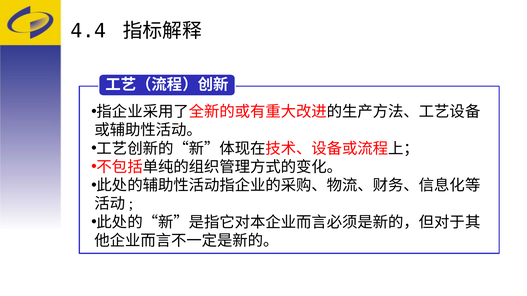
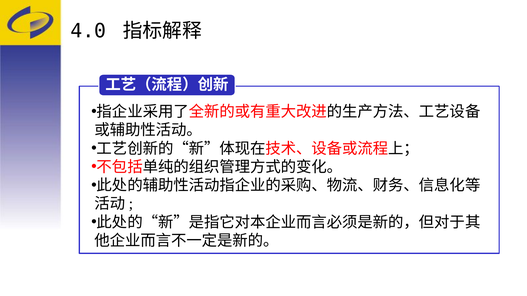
4.4: 4.4 -> 4.0 (88, 31)
